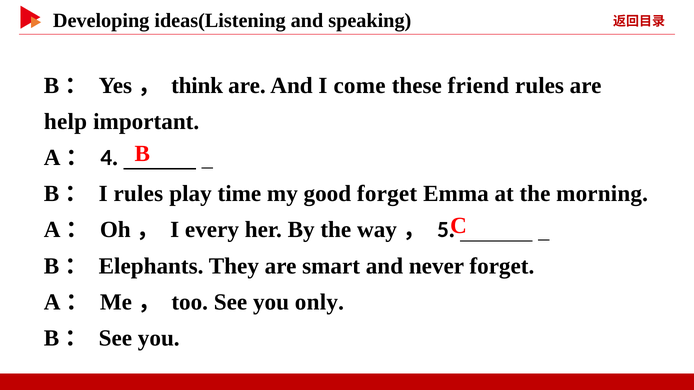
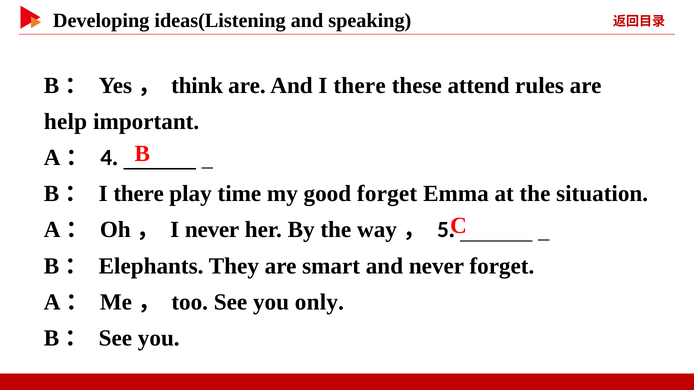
And I come: come -> there (360, 86)
friend: friend -> attend (479, 86)
rules: rules -> there (139, 194)
morning: morning -> situation (602, 194)
I every: every -> never (212, 230)
